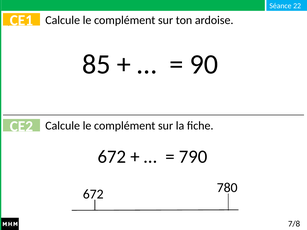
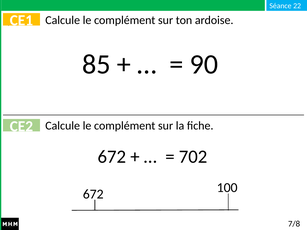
790: 790 -> 702 (193, 157)
780: 780 -> 100 (227, 188)
